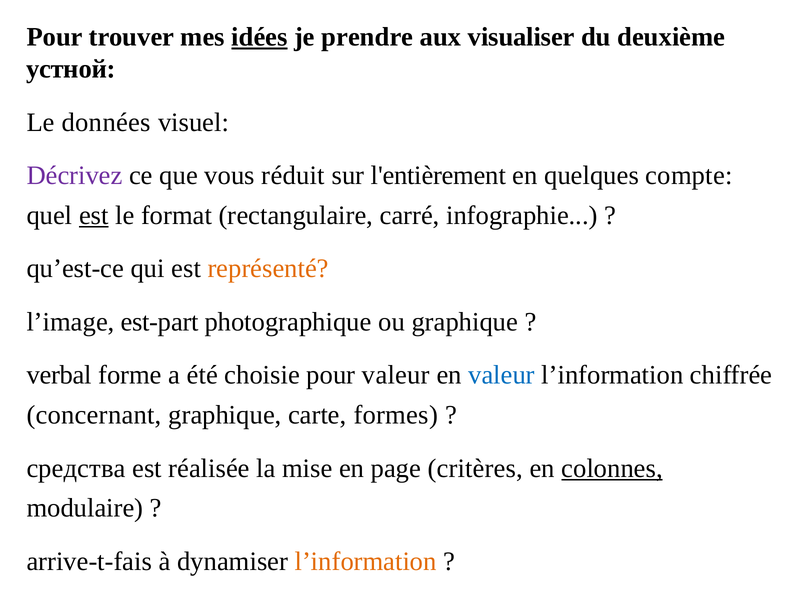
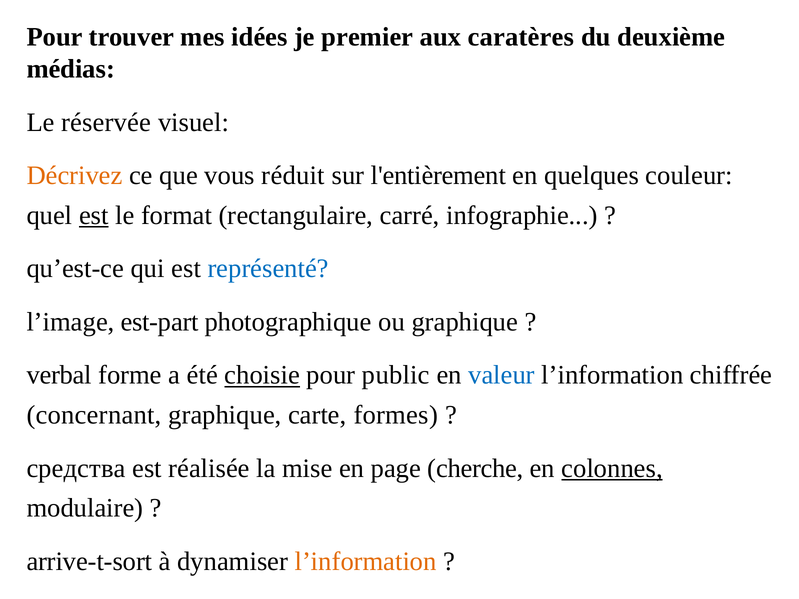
idées underline: present -> none (259, 37)
prendre: prendre -> premier (367, 37)
visualiser: visualiser -> caratères (521, 37)
устной: устной -> médias (71, 69)
données: données -> réservée (106, 122)
Décrivez colour: purple -> orange (75, 176)
compte: compte -> couleur (689, 176)
représenté colour: orange -> blue (268, 269)
choisie underline: none -> present (262, 375)
pour valeur: valeur -> public (396, 375)
critères: critères -> cherche (476, 468)
arrive-t-fais: arrive-t-fais -> arrive-t-sort (89, 562)
